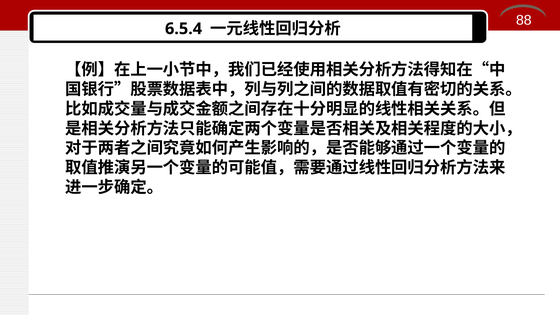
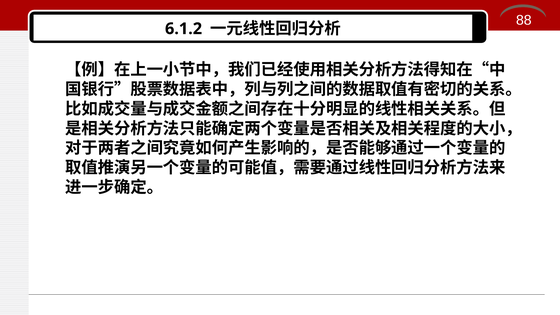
6.5.4: 6.5.4 -> 6.1.2 (184, 29)
